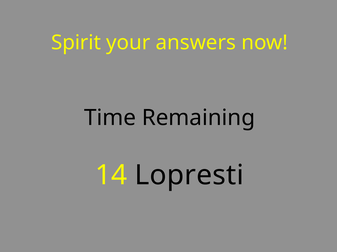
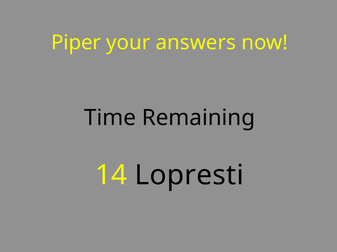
Spirit: Spirit -> Piper (76, 43)
